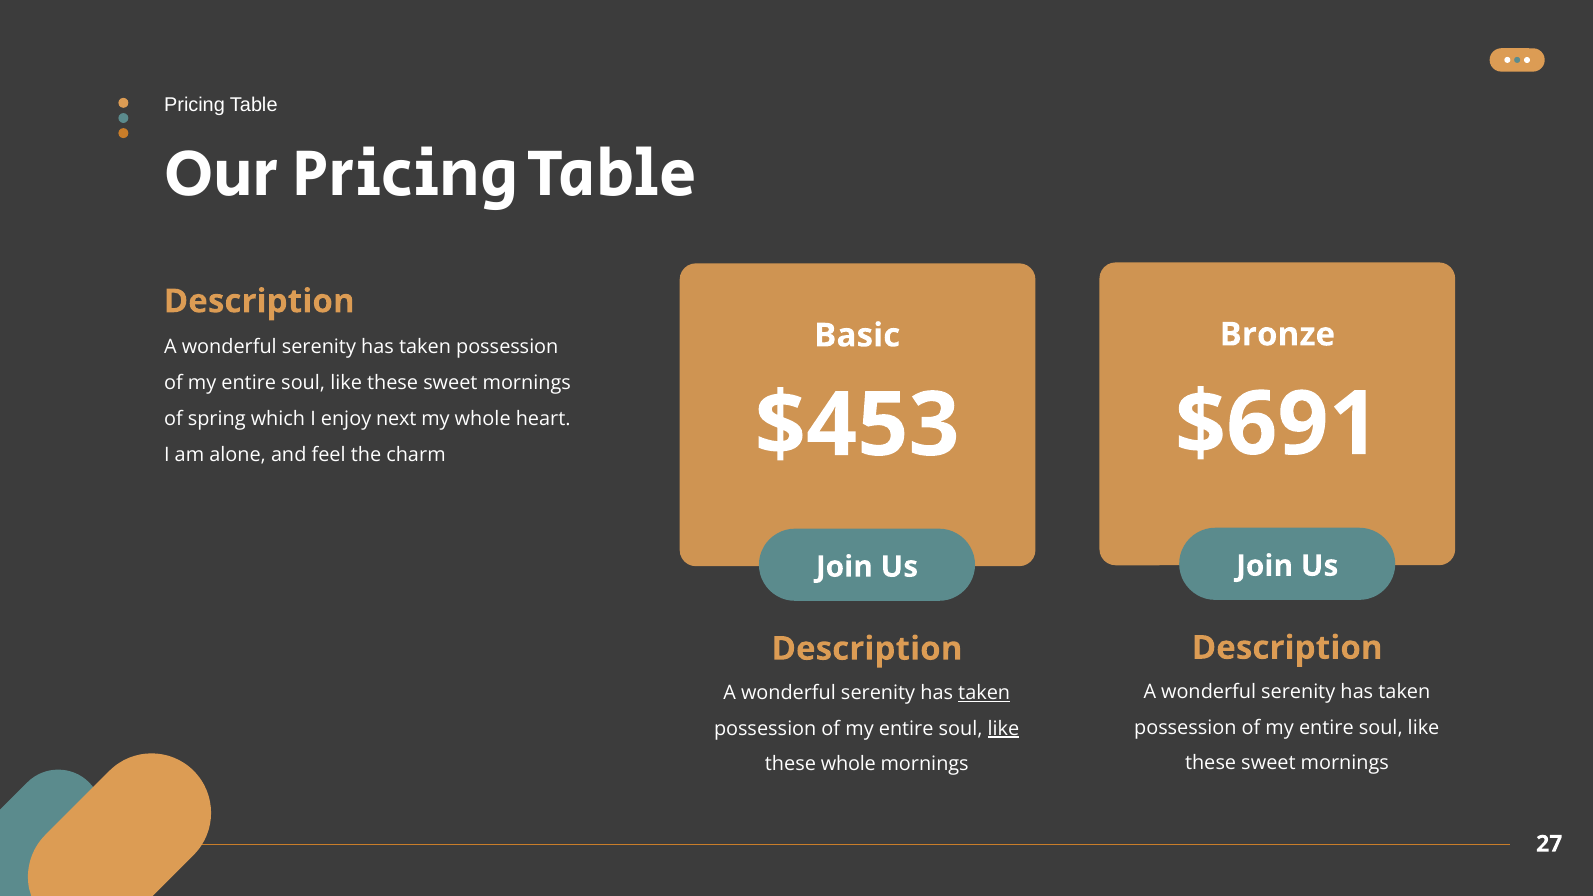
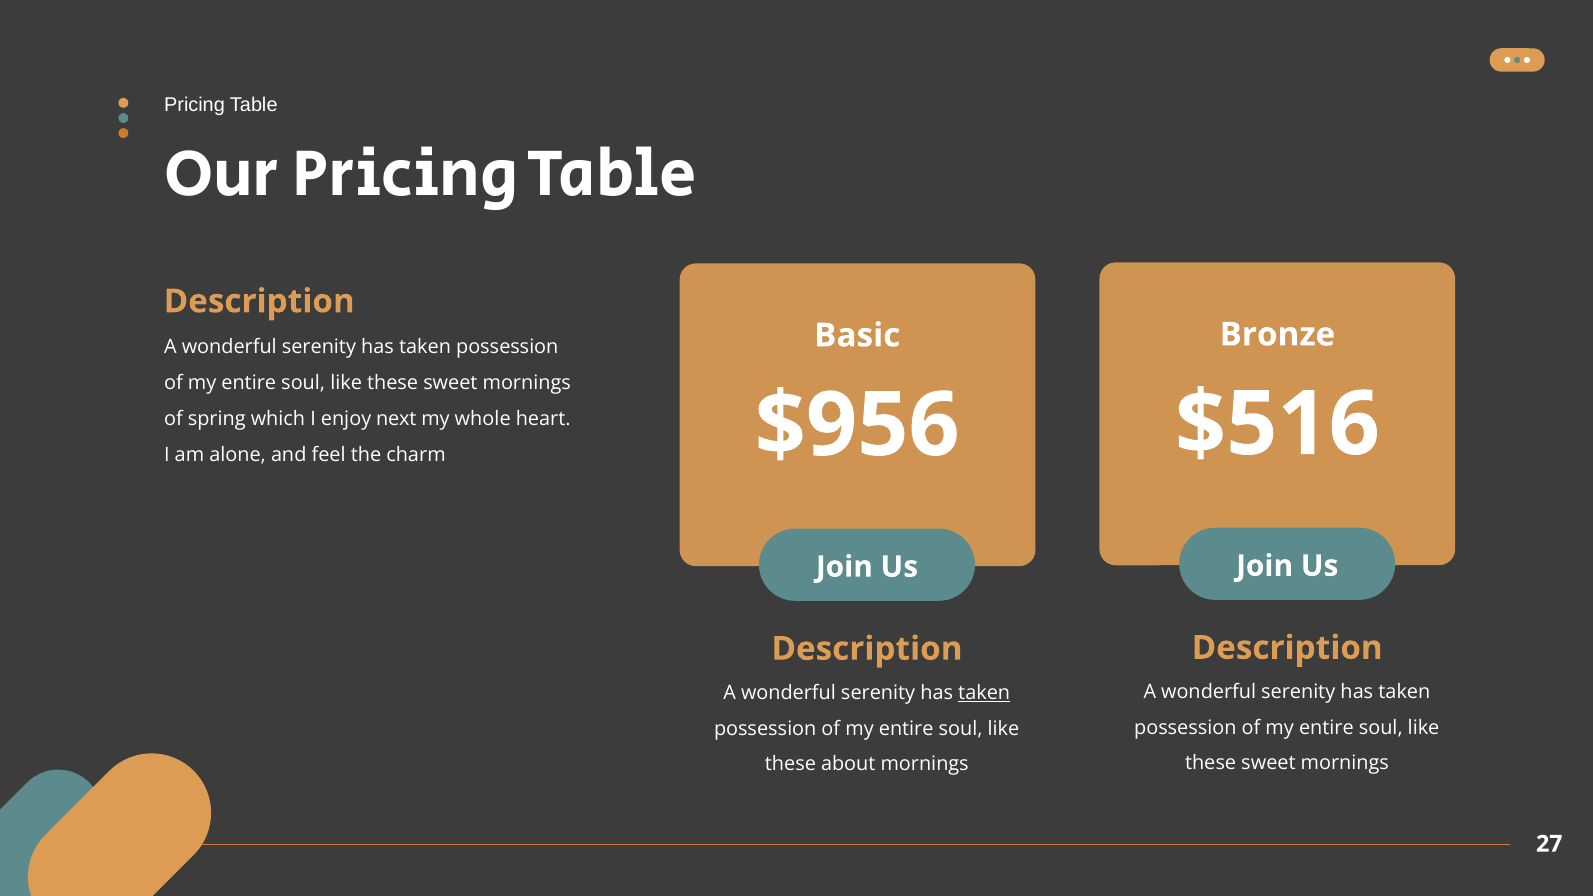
$691: $691 -> $516 (1277, 425)
$453: $453 -> $956 (857, 426)
like underline: present -> none (1003, 729)
these whole: whole -> about (848, 764)
